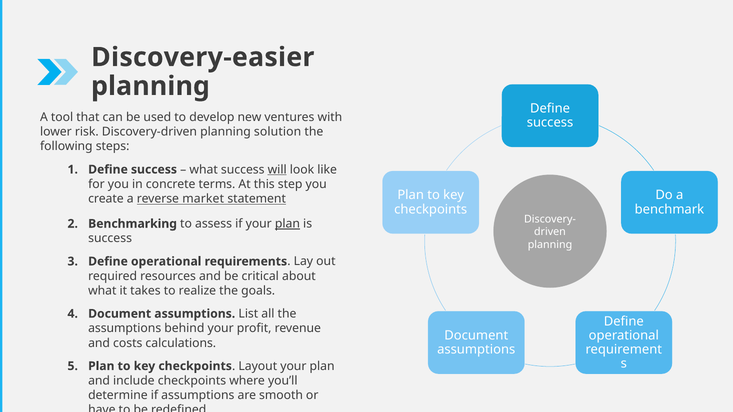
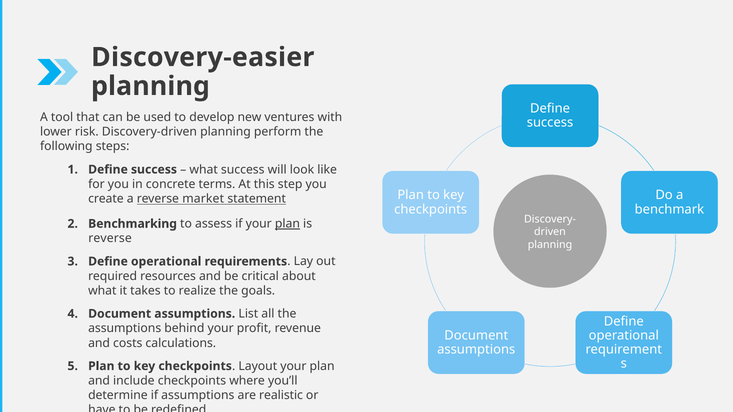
solution: solution -> perform (278, 132)
will underline: present -> none (277, 170)
success: success -> reverse (110, 239)
smooth: smooth -> realistic (281, 396)
